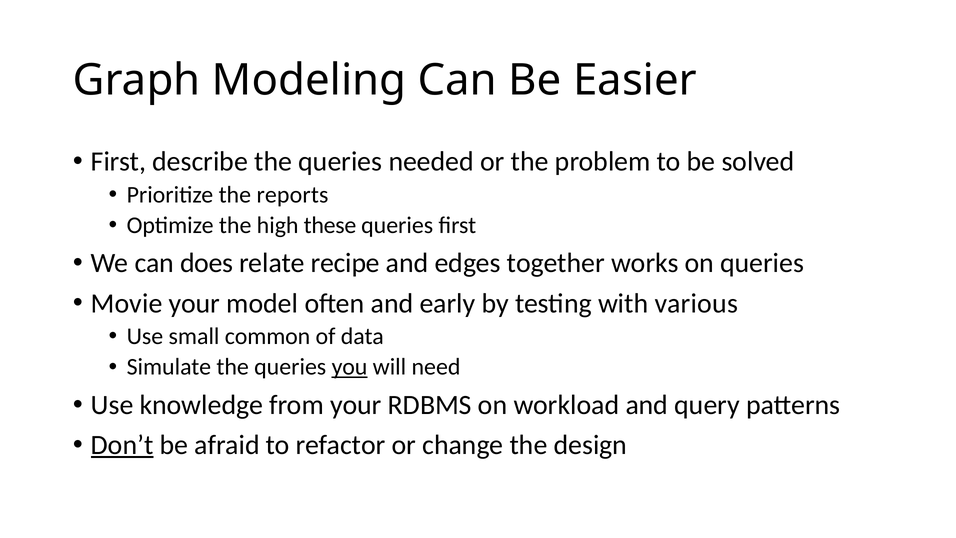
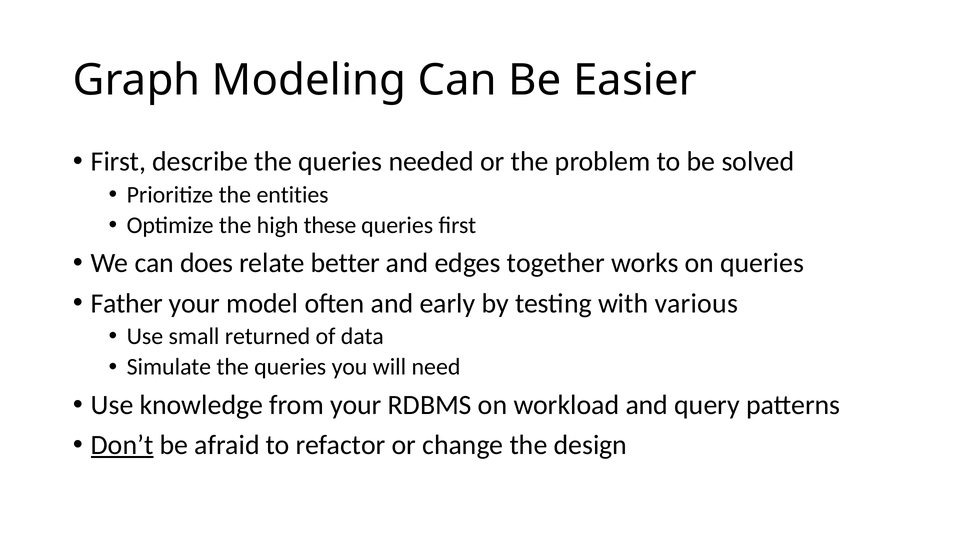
reports: reports -> entities (293, 195)
recipe: recipe -> better (345, 263)
Movie: Movie -> Father (127, 303)
common: common -> returned (268, 336)
you underline: present -> none (350, 367)
